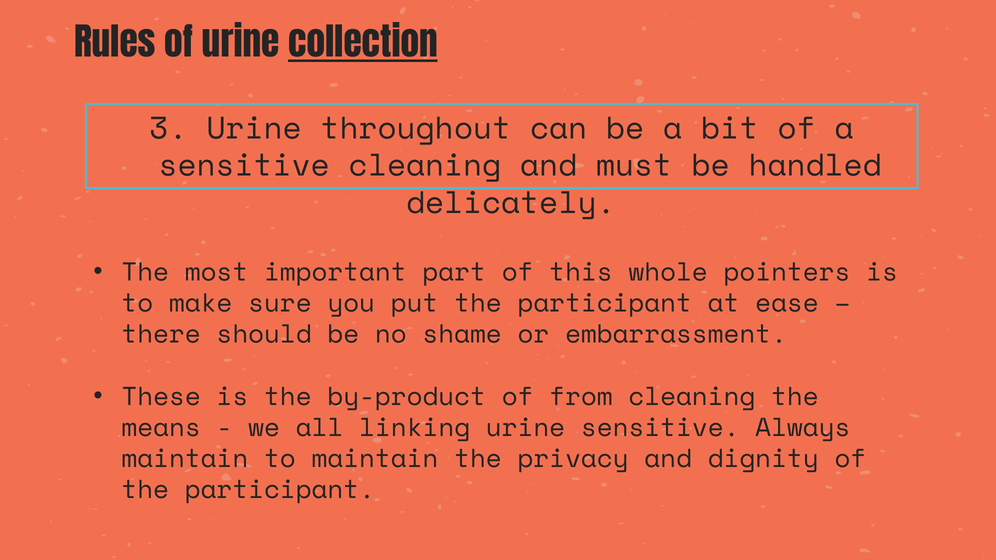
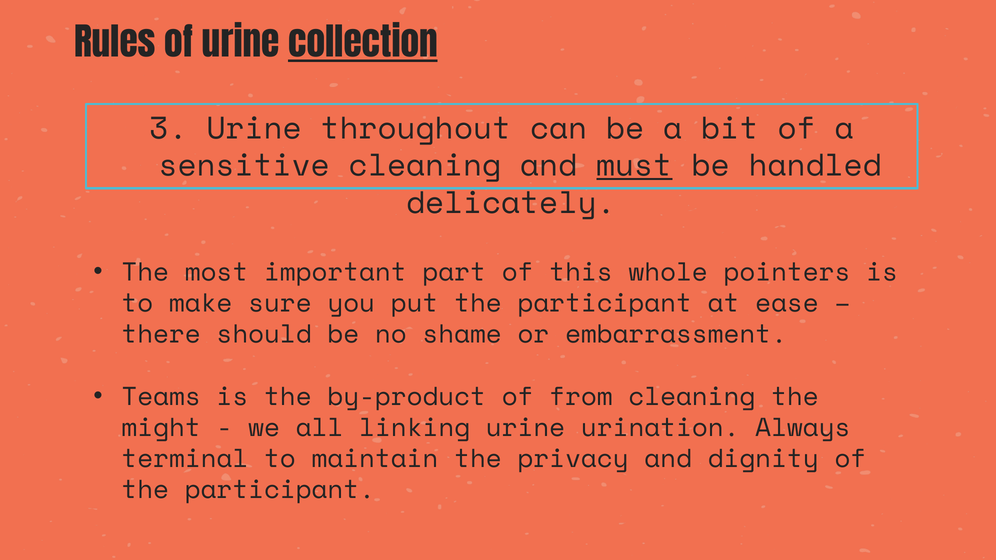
must underline: none -> present (634, 166)
These: These -> Teams (161, 397)
means: means -> might (161, 428)
urine sensitive: sensitive -> urination (660, 428)
maintain: maintain -> terminal (185, 459)
